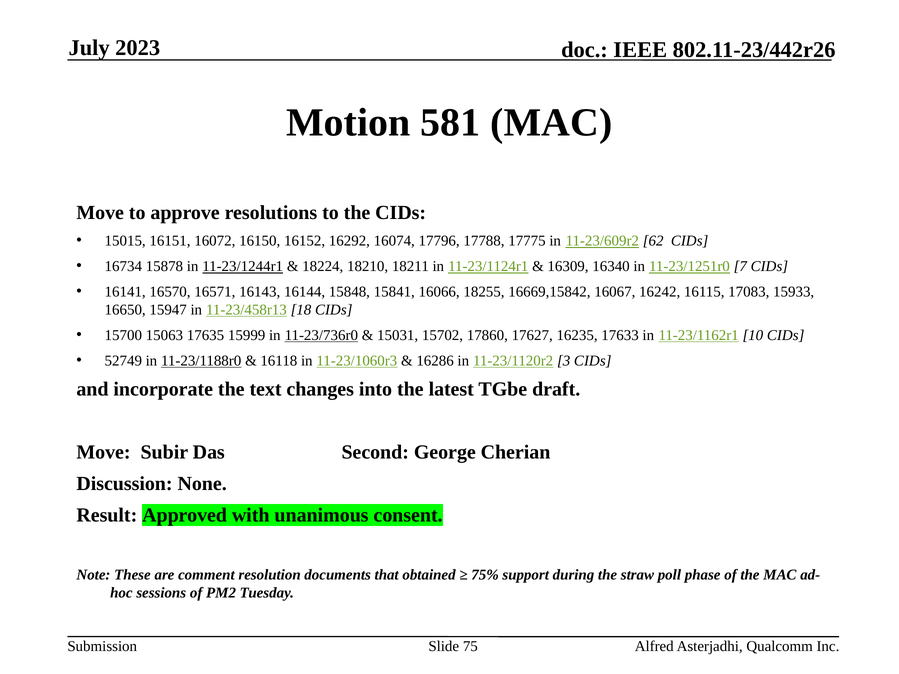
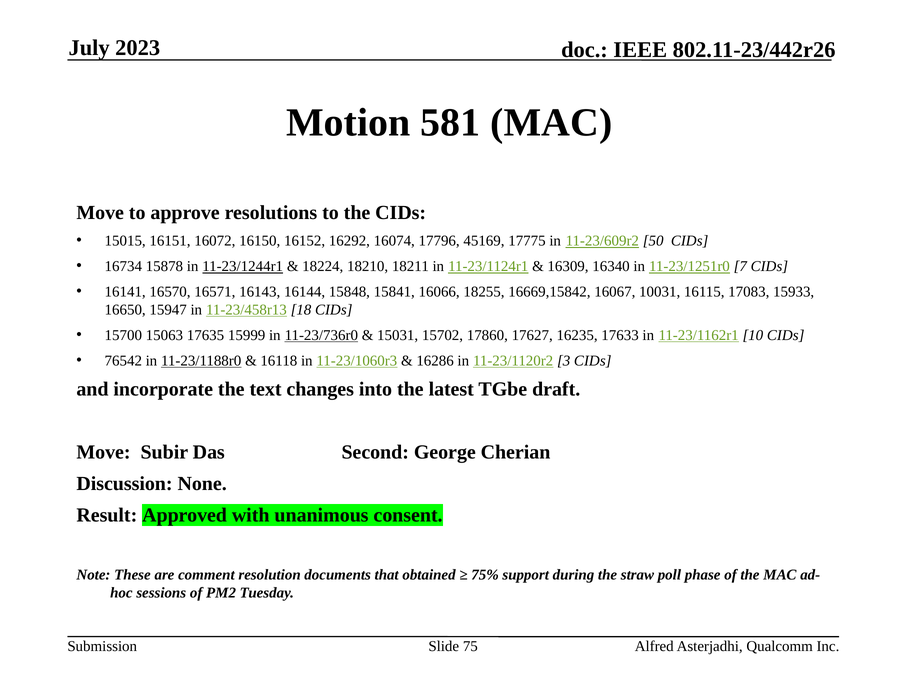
17788: 17788 -> 45169 (484, 241)
62: 62 -> 50 (653, 241)
16242: 16242 -> 10031 (660, 292)
52749: 52749 -> 76542 (123, 361)
